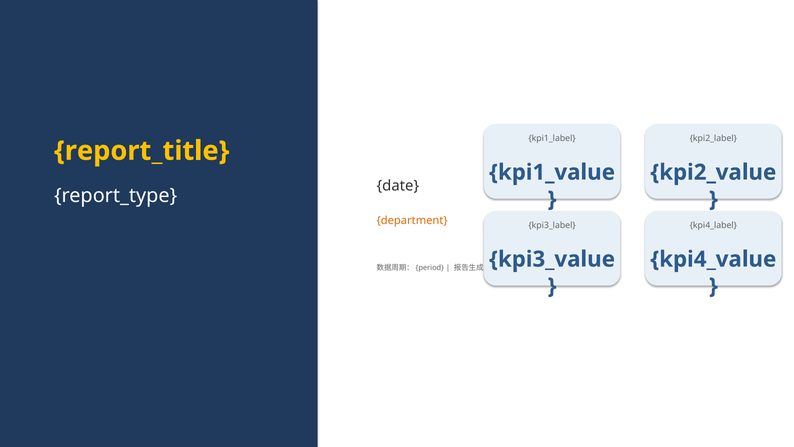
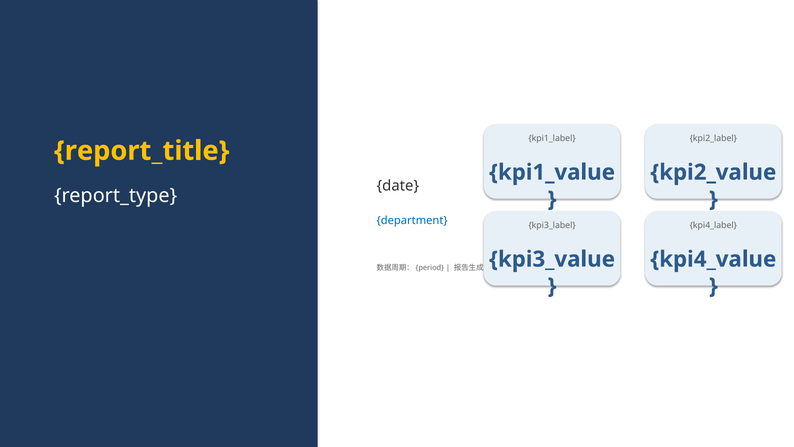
department colour: orange -> blue (412, 221)
